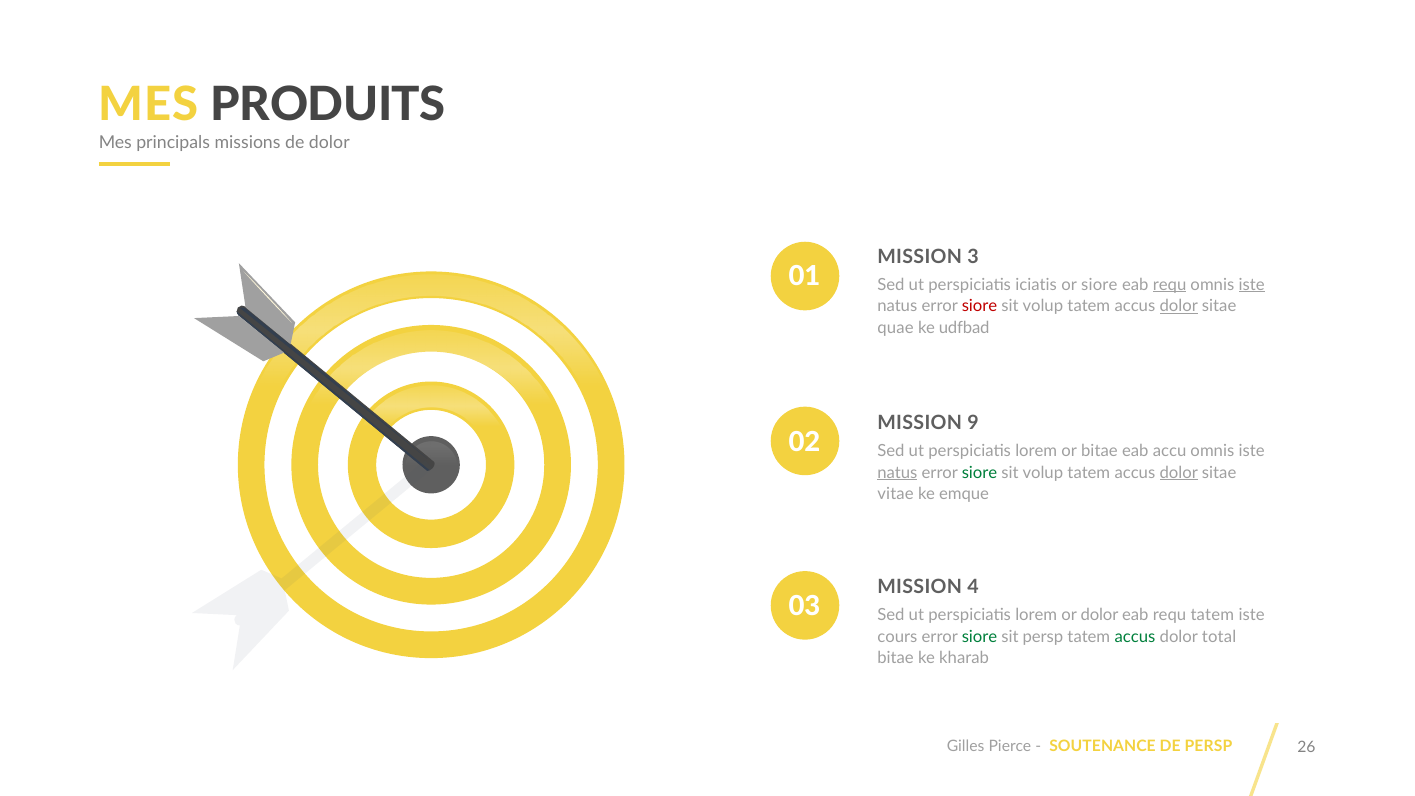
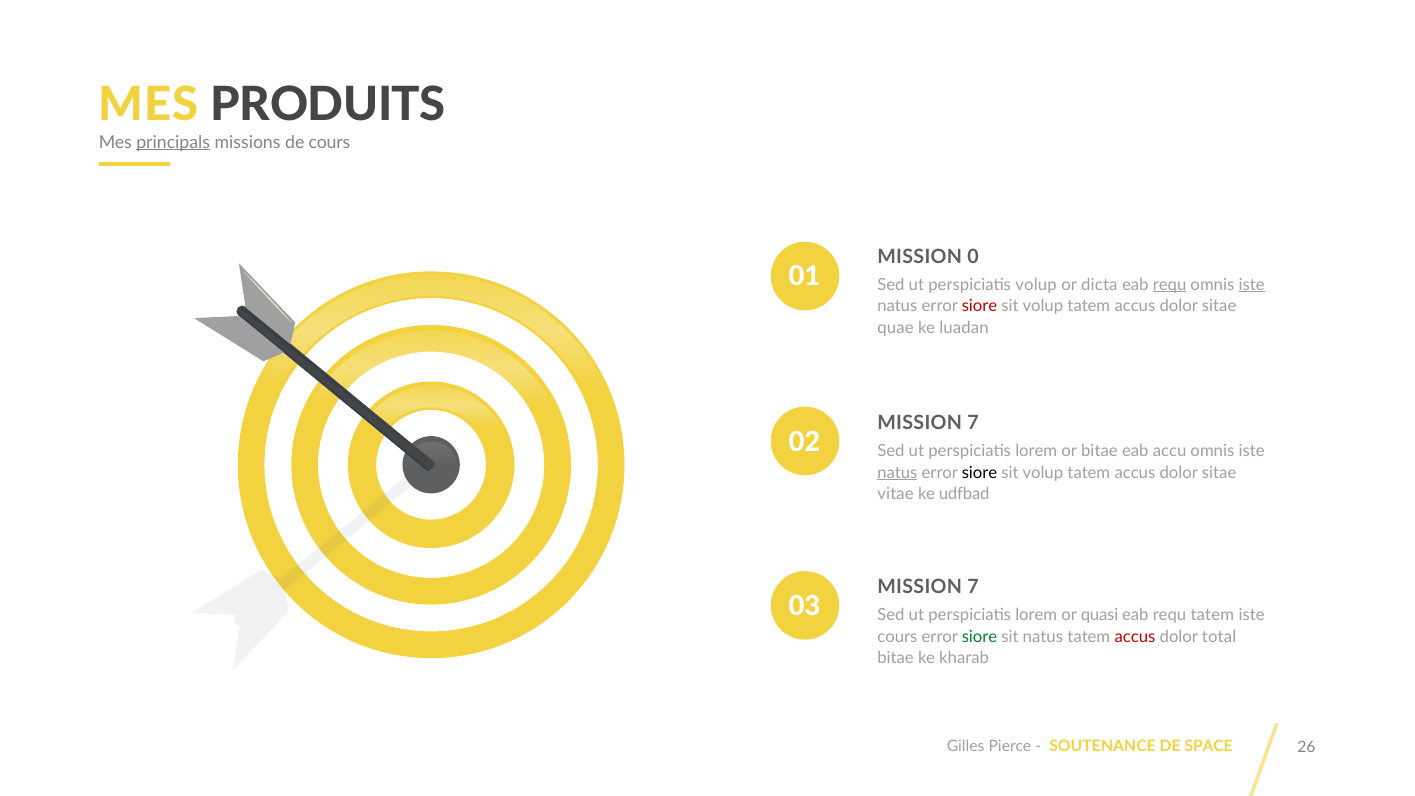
principals underline: none -> present (173, 142)
de dolor: dolor -> cours (329, 142)
3: 3 -> 0 (973, 257)
perspiciatis iciatis: iciatis -> volup (1036, 285)
or siore: siore -> dicta (1099, 285)
dolor underline: present -> none (1179, 306)
udfbad: udfbad -> luadan (964, 328)
9: 9 -> 7 (973, 423)
siore colour: green -> black (980, 472)
dolor underline: present -> none (1179, 472)
emque: emque -> udfbad (964, 494)
4: 4 -> 7 (973, 587)
or dolor: dolor -> quasi (1100, 615)
sit persp: persp -> natus (1043, 637)
accus colour: green -> red (1135, 637)
DE PERSP: PERSP -> SPACE (1209, 747)
